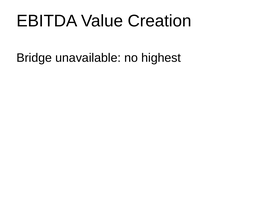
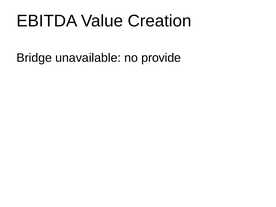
highest: highest -> provide (161, 58)
